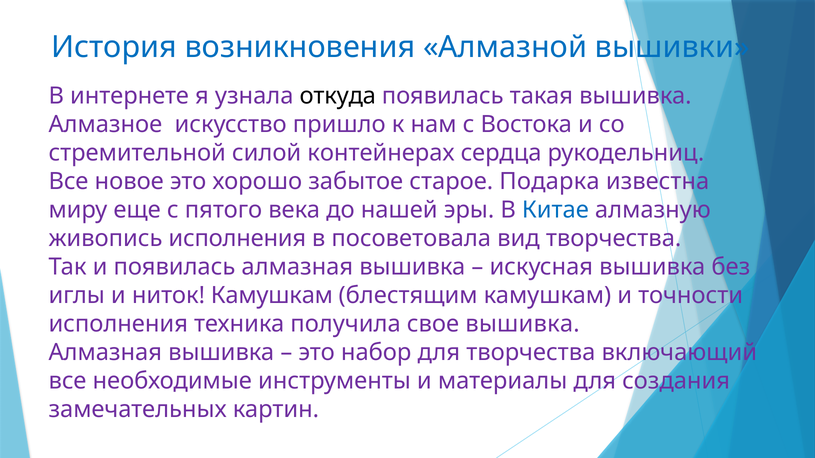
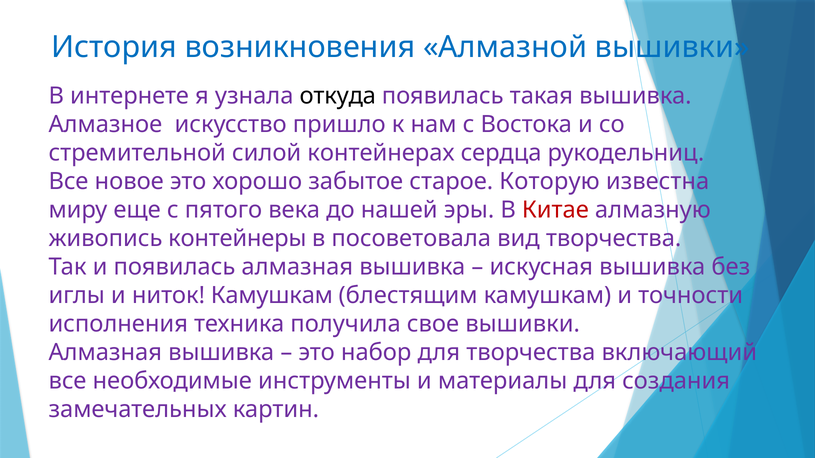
Подарка: Подарка -> Которую (550, 182)
Китае colour: blue -> red (555, 210)
живопись исполнения: исполнения -> контейнеры (237, 239)
свое вышивка: вышивка -> вышивки (523, 324)
